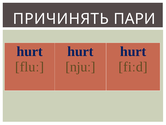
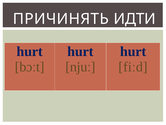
ПАРИ: ПАРИ -> ИДТИ (135, 19)
fluː: fluː -> bɔːt (30, 67)
